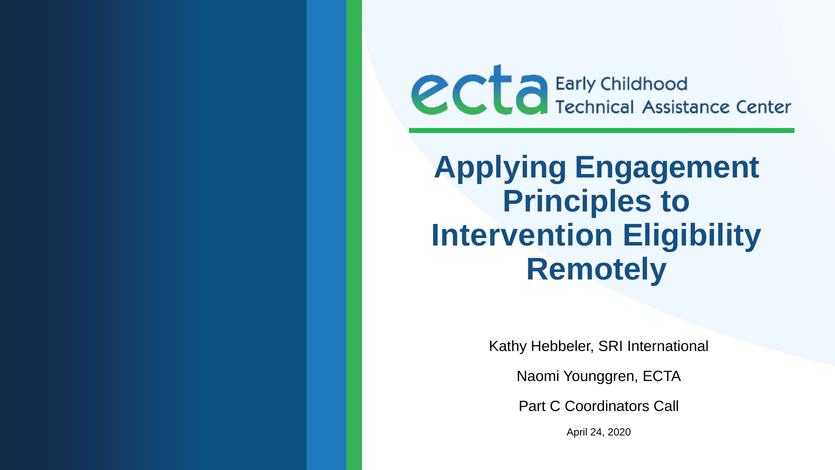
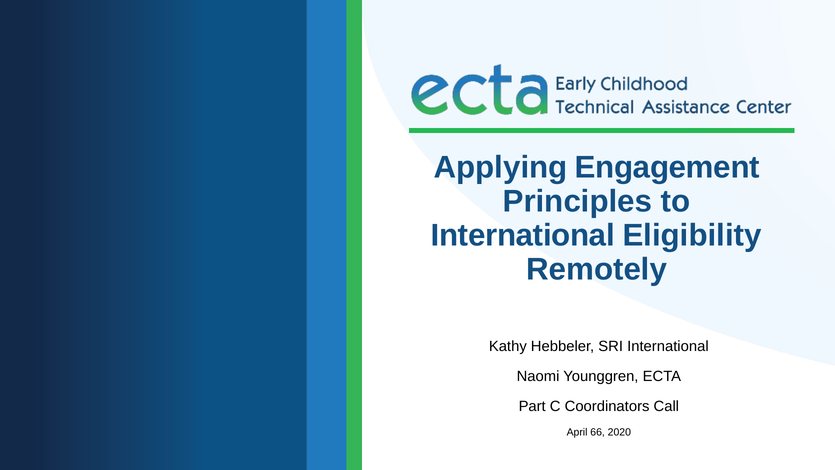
Intervention: Intervention -> International (523, 235)
24: 24 -> 66 (598, 432)
